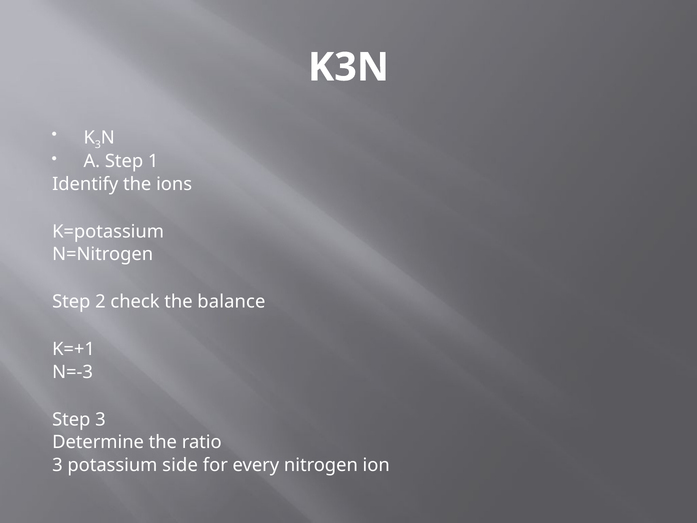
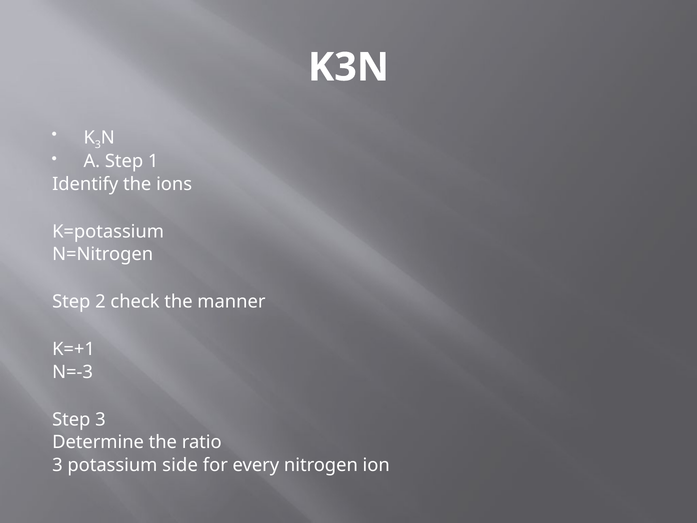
balance: balance -> manner (231, 302)
